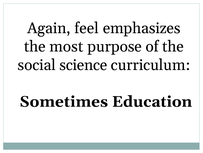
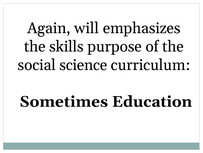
feel: feel -> will (87, 28)
most: most -> skills (66, 46)
